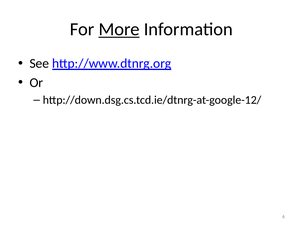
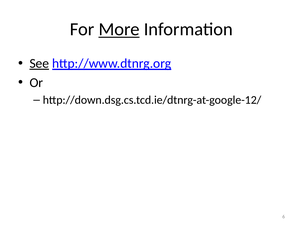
See underline: none -> present (39, 64)
